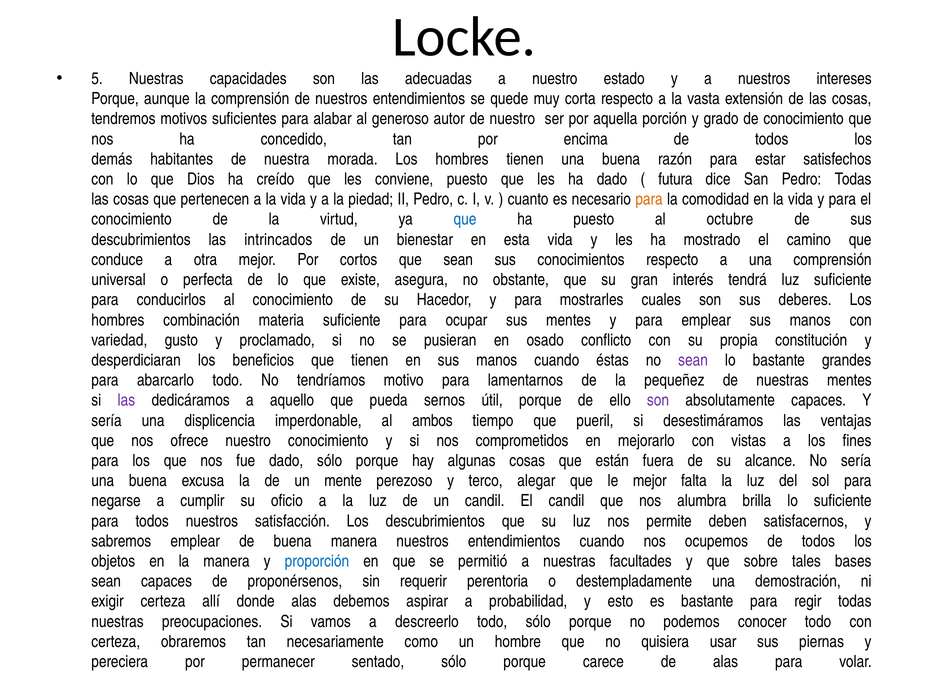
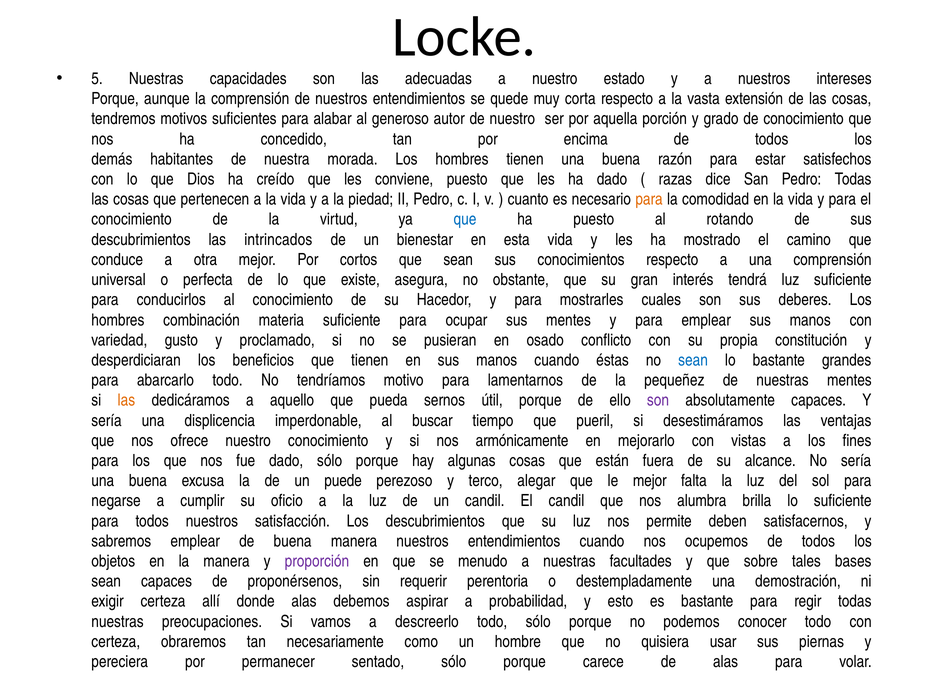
futura: futura -> razas (675, 179)
octubre: octubre -> rotando (730, 219)
sean colour: purple -> blue (693, 360)
las colour: purple -> orange (126, 400)
ambos: ambos -> buscar (432, 420)
comprometidos: comprometidos -> armónicamente (522, 440)
mente: mente -> puede (343, 480)
proporción colour: blue -> purple (317, 561)
permitió: permitió -> menudo (483, 561)
